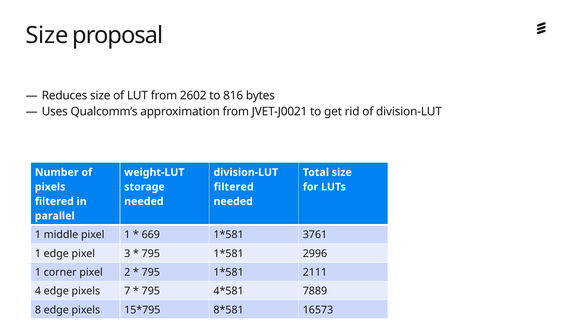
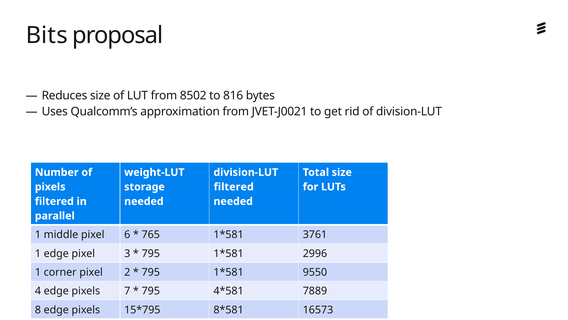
Size: Size -> Bits (47, 35)
2602: 2602 -> 8502 (193, 96)
pixel 1: 1 -> 6 (127, 234)
669: 669 -> 765 (151, 234)
2111: 2111 -> 9550 (315, 272)
